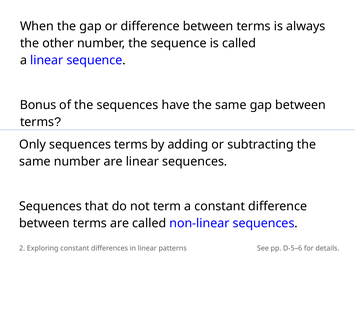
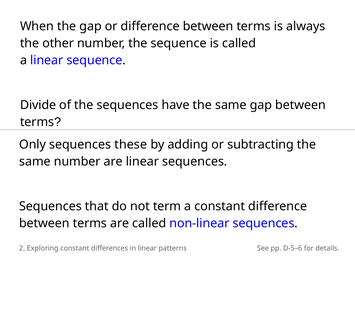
Bonus: Bonus -> Divide (38, 105)
sequences terms: terms -> these (131, 144)
